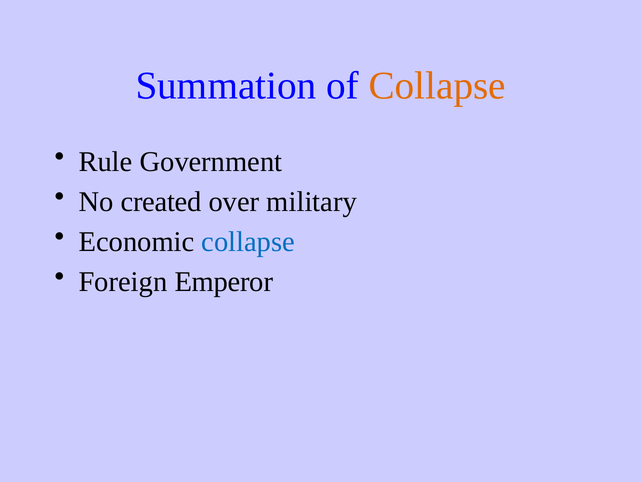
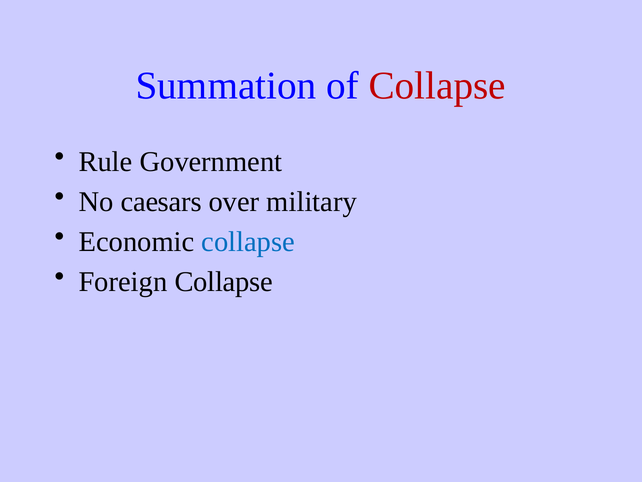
Collapse colour: orange -> red (437, 86)
created: created -> caesars (161, 201)
Foreign Emperor: Emperor -> Collapse (224, 281)
